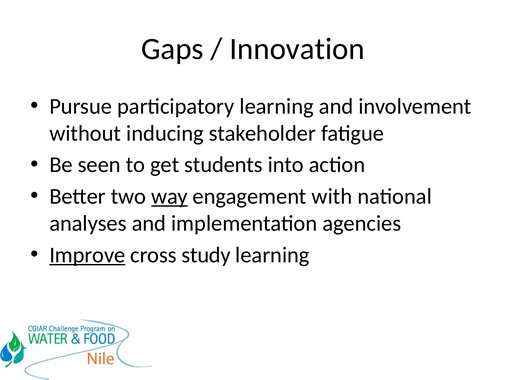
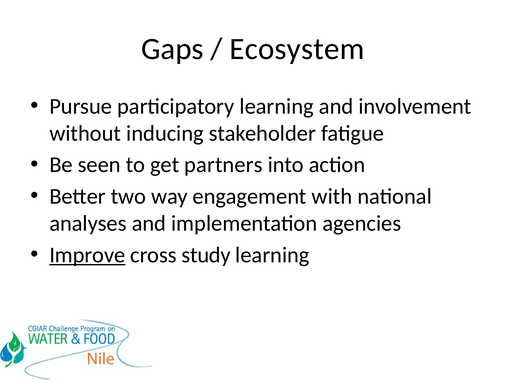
Innovation: Innovation -> Ecosystem (297, 49)
students: students -> partners (223, 165)
way underline: present -> none (169, 196)
